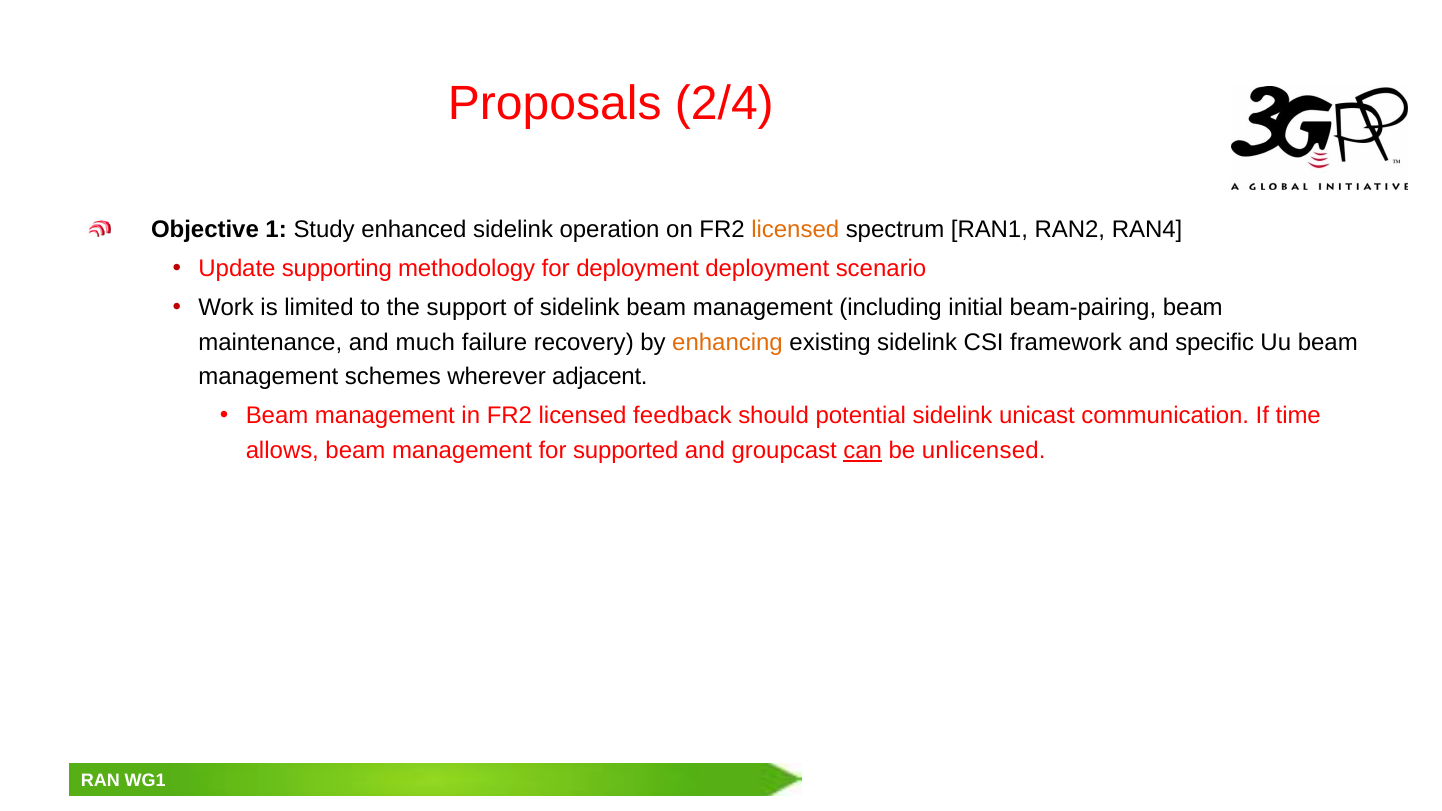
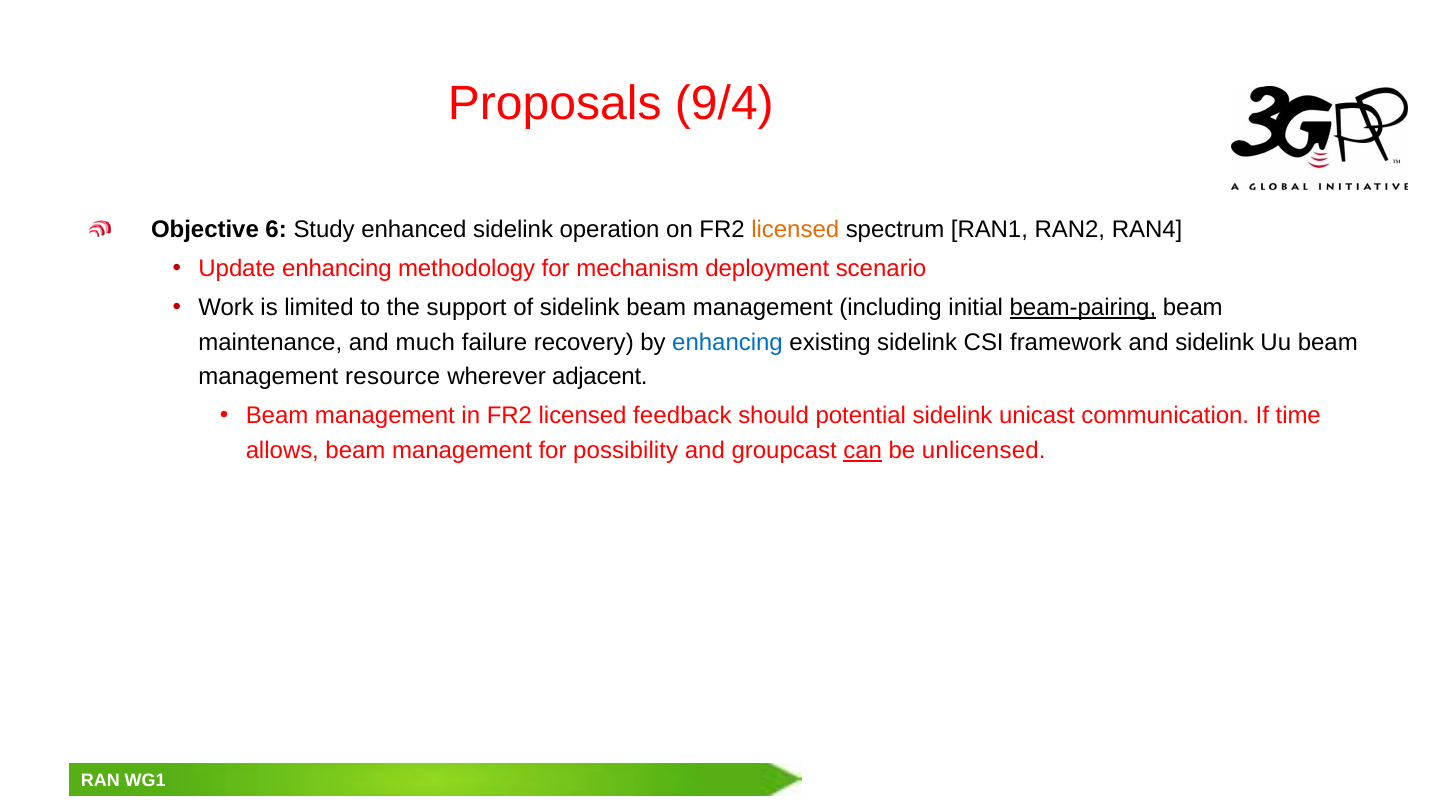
2/4: 2/4 -> 9/4 (724, 103)
1: 1 -> 6 (276, 230)
Update supporting: supporting -> enhancing (337, 269)
for deployment: deployment -> mechanism (638, 269)
beam-pairing underline: none -> present (1083, 308)
enhancing colour: orange -> blue (727, 342)
and specific: specific -> sidelink (1215, 342)
schemes: schemes -> resource (393, 377)
supported: supported -> possibility (626, 451)
